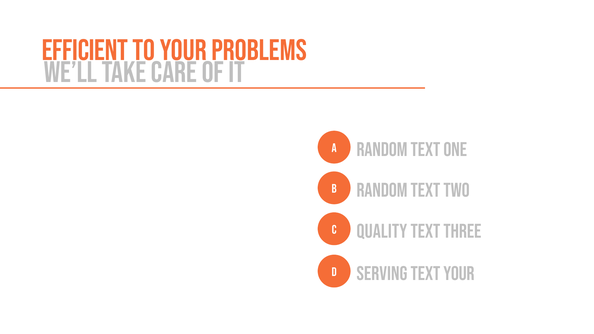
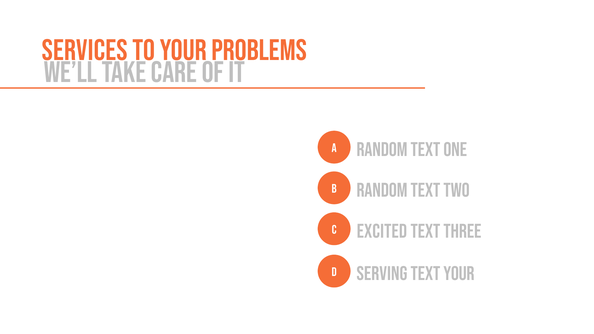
EFFICIENT: EFFICIENT -> SERVICES (85, 50)
QUALITY: QUALITY -> EXCITED (382, 231)
